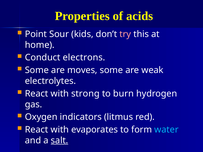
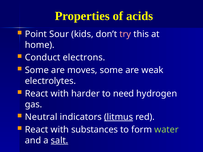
strong: strong -> harder (85, 94)
burn: burn -> need (124, 94)
Oxygen: Oxygen -> Neutral (41, 117)
litmus underline: none -> present (119, 117)
evaporates: evaporates -> substances (95, 130)
water colour: light blue -> light green (166, 130)
